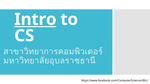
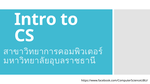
Intro underline: present -> none (35, 19)
